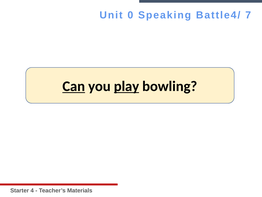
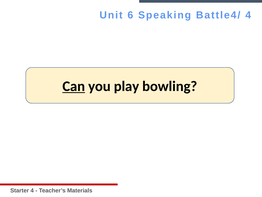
0: 0 -> 6 (130, 15)
Battle4/ 7: 7 -> 4 (248, 15)
play underline: present -> none (127, 86)
